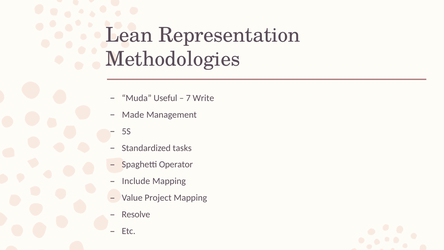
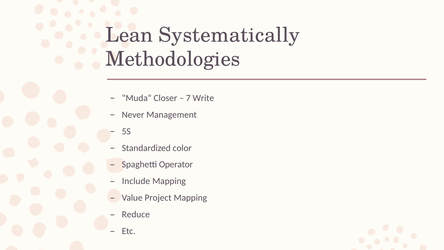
Representation: Representation -> Systematically (229, 35)
Useful: Useful -> Closer (165, 98)
Made: Made -> Never (133, 115)
tasks: tasks -> color (182, 148)
Resolve: Resolve -> Reduce (136, 214)
